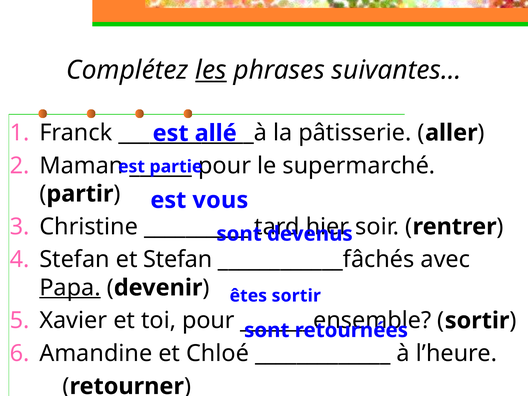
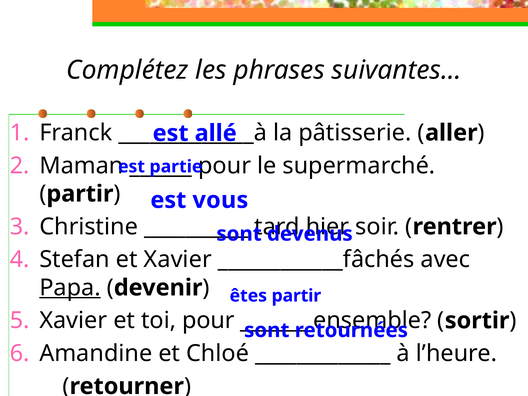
les underline: present -> none (211, 70)
et Stefan: Stefan -> Xavier (178, 260)
êtes sortir: sortir -> partir (296, 296)
